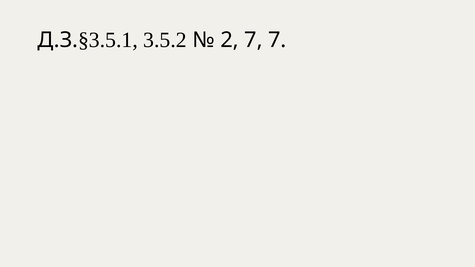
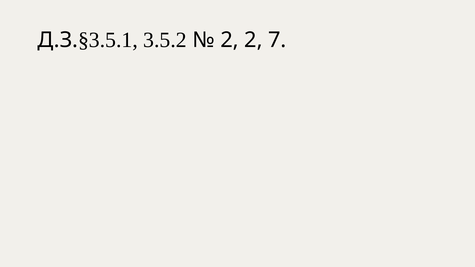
2 7: 7 -> 2 (253, 40)
